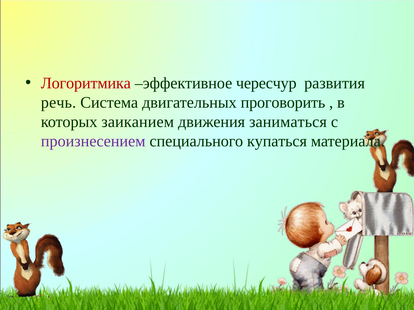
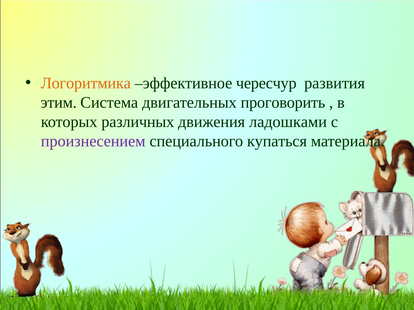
Логоритмика colour: red -> orange (86, 83)
речь: речь -> этим (59, 103)
заиканием: заиканием -> различных (138, 122)
заниматься: заниматься -> ладошками (288, 122)
